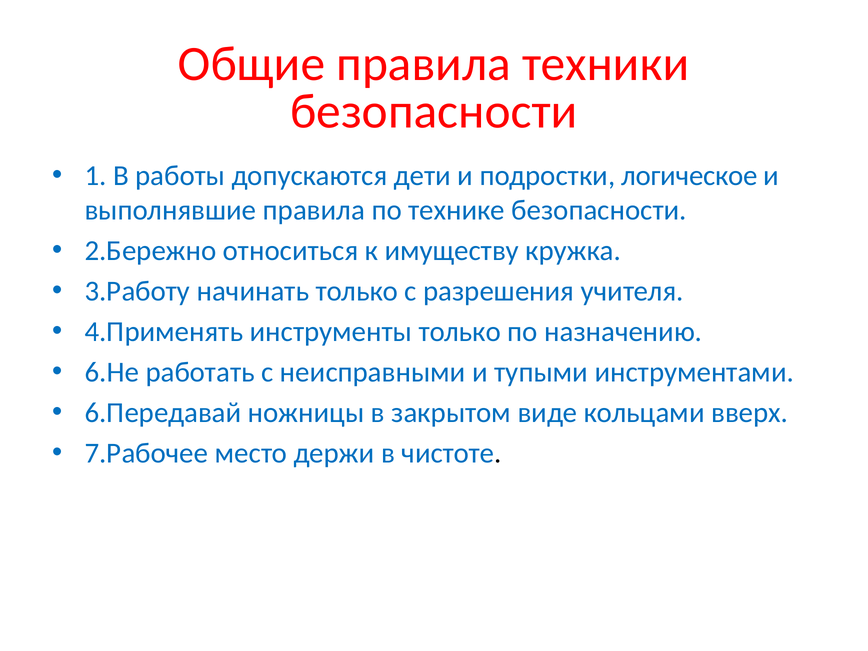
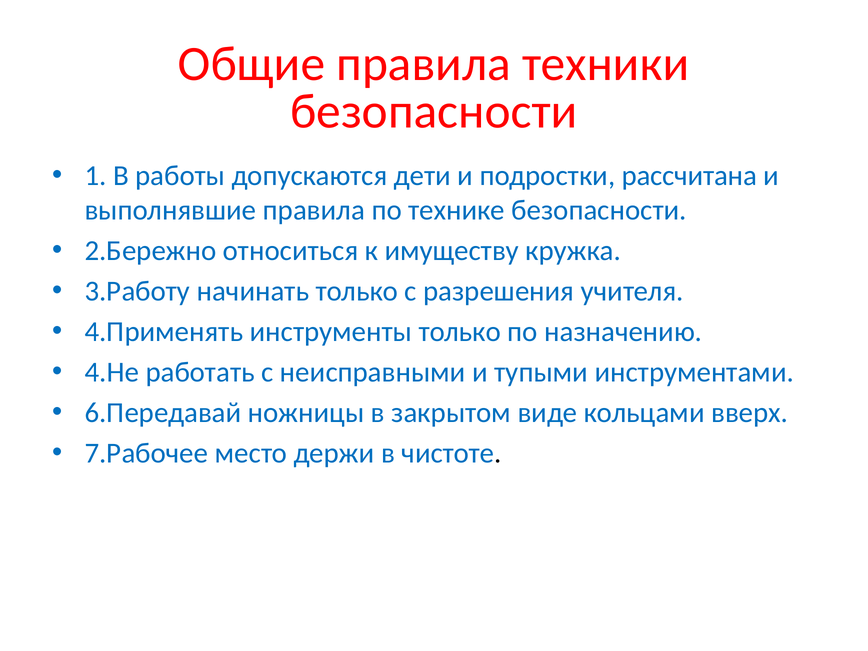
логическое: логическое -> рассчитана (689, 176)
6.Не: 6.Не -> 4.Не (112, 372)
